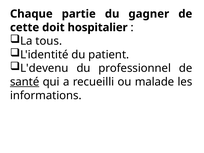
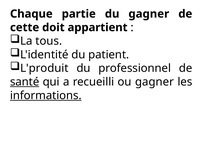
hospitalier: hospitalier -> appartient (98, 27)
L'devenu: L'devenu -> L'produit (44, 68)
ou malade: malade -> gagner (154, 82)
informations underline: none -> present (46, 95)
